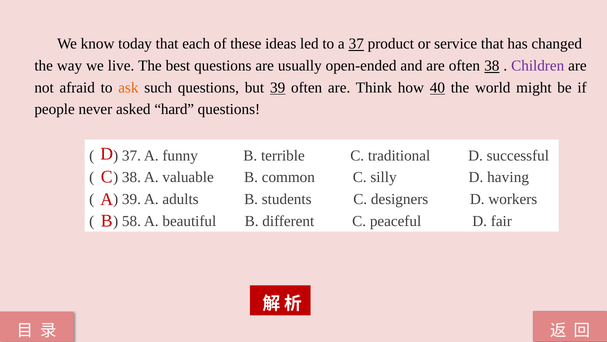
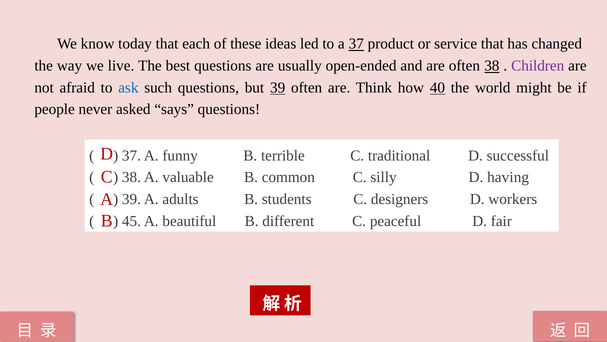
ask colour: orange -> blue (128, 87)
hard: hard -> says (174, 109)
58: 58 -> 45 (131, 221)
